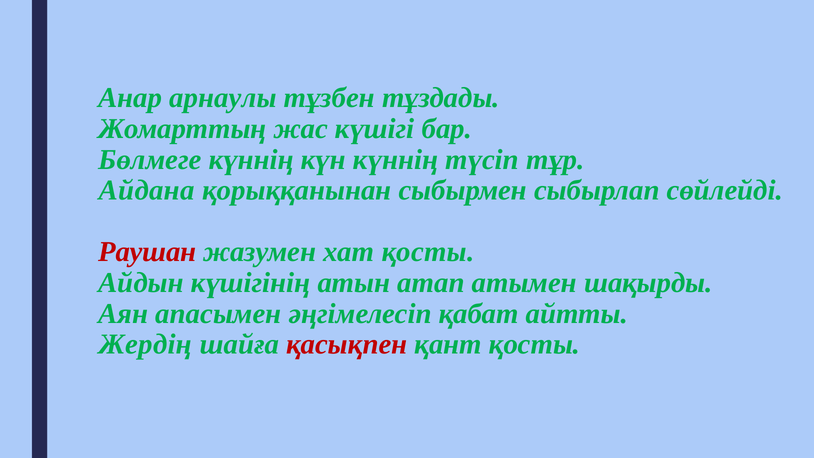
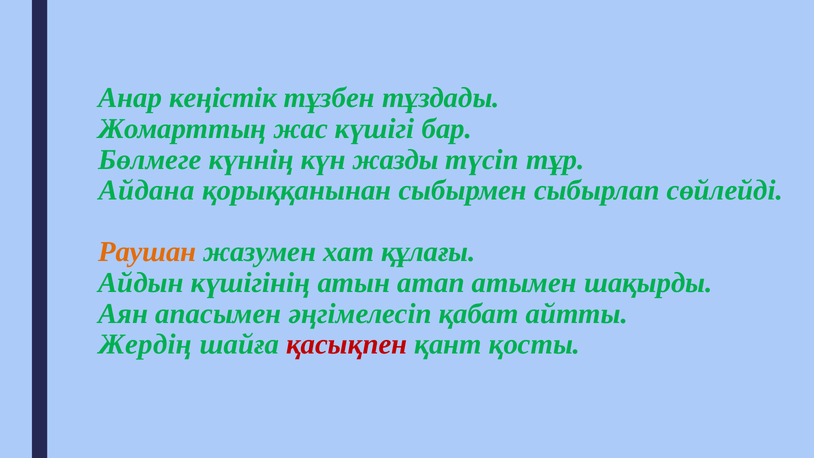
арнаулы: арнаулы -> кеңістік (223, 98)
күн күннің: күннің -> жазды (396, 159)
Раушан colour: red -> orange (147, 252)
хат қосты: қосты -> құлағы (428, 252)
